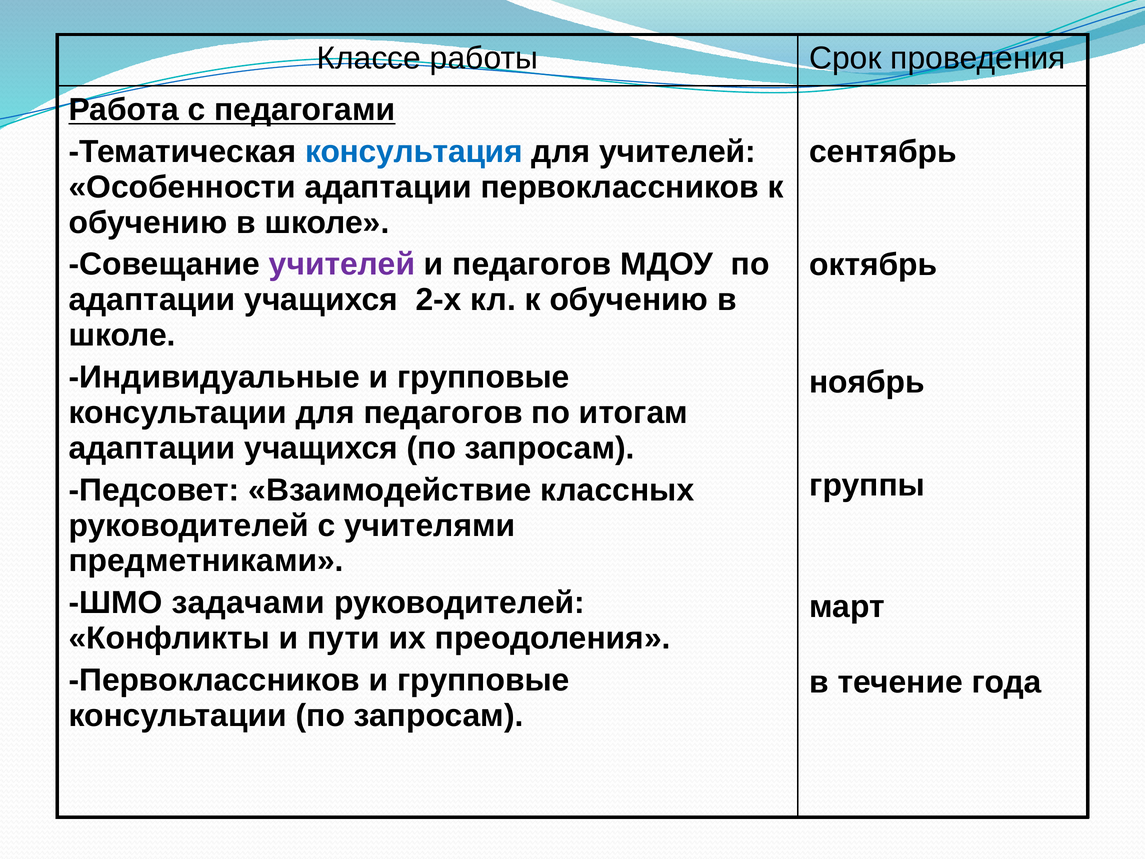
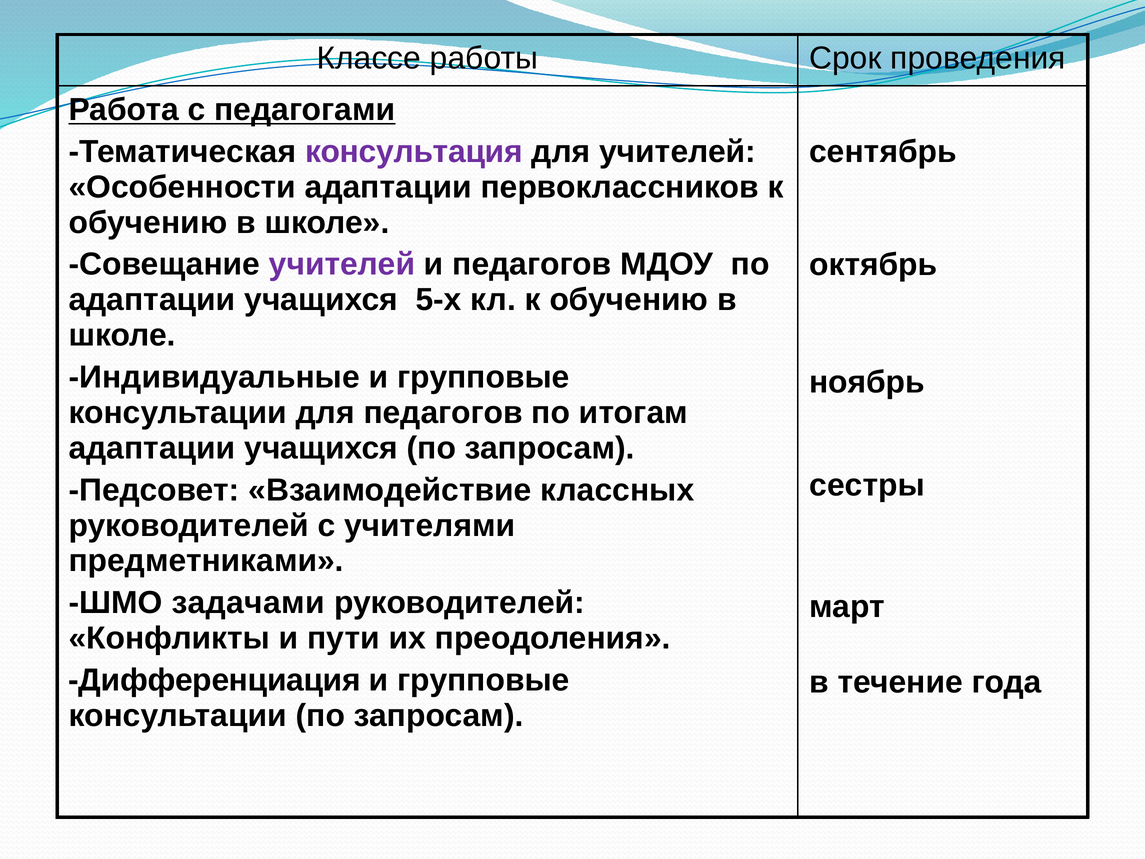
консультация colour: blue -> purple (414, 152)
2-х: 2-х -> 5-х (439, 300)
группы: группы -> сестры (867, 485)
Первоклассников: Первоклассников -> Дифференциация (214, 680)
